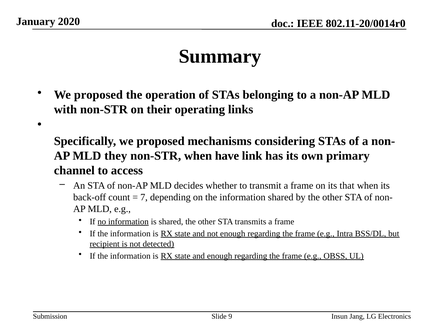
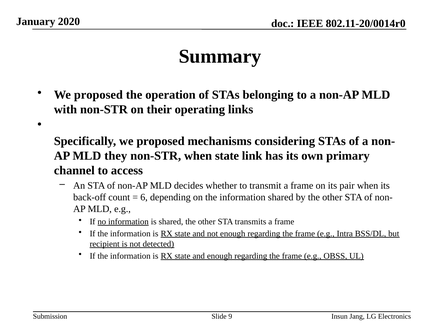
when have: have -> state (227, 156)
that: that -> pair (347, 186)
7: 7 -> 6 (144, 197)
